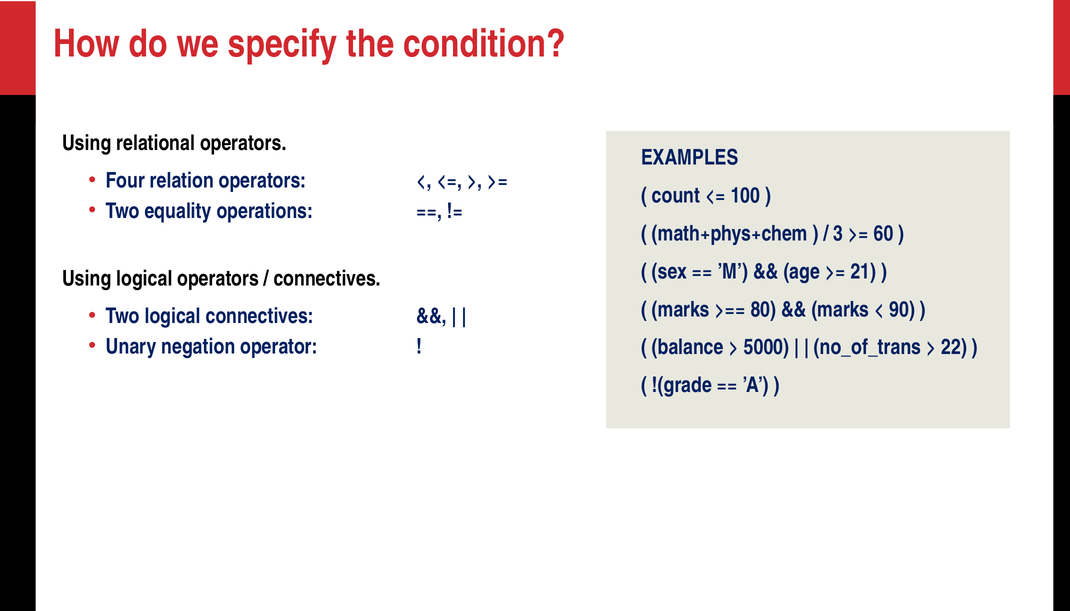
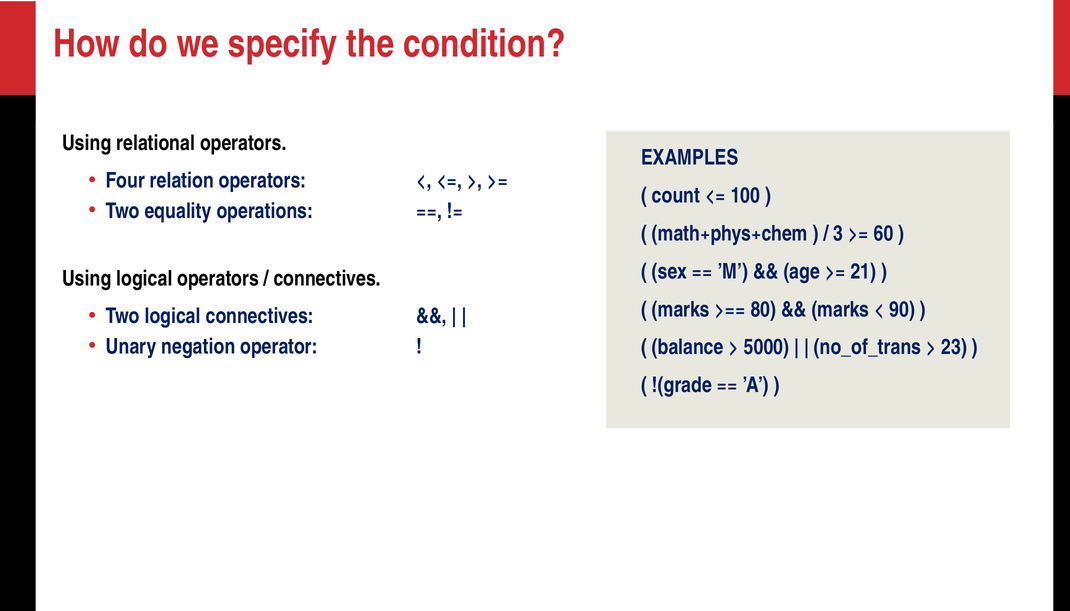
22: 22 -> 23 (954, 348)
